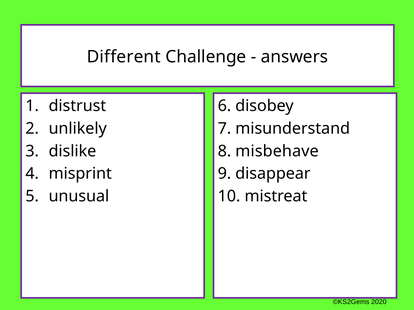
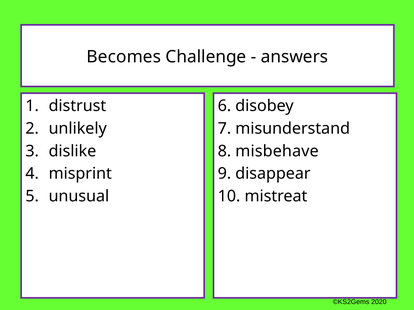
Different: Different -> Becomes (124, 57)
